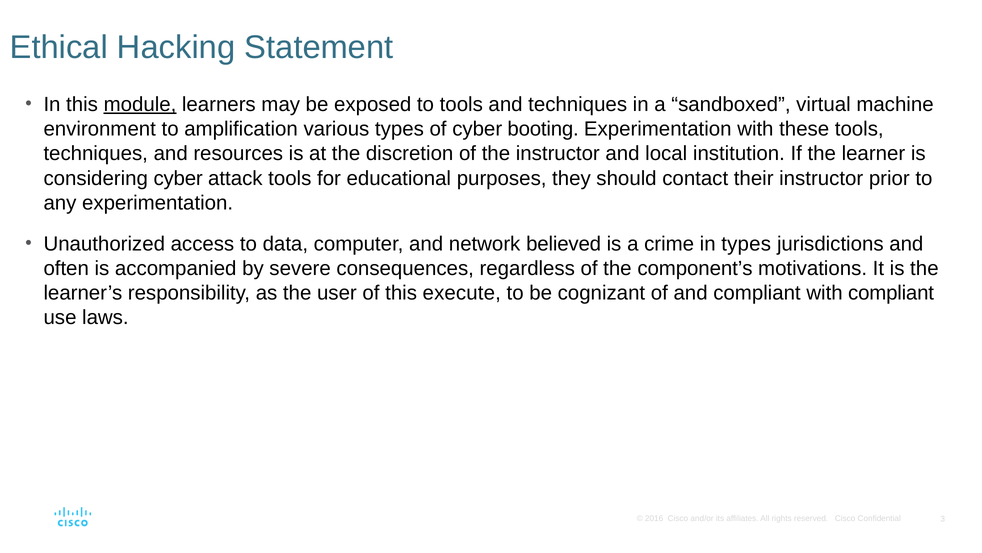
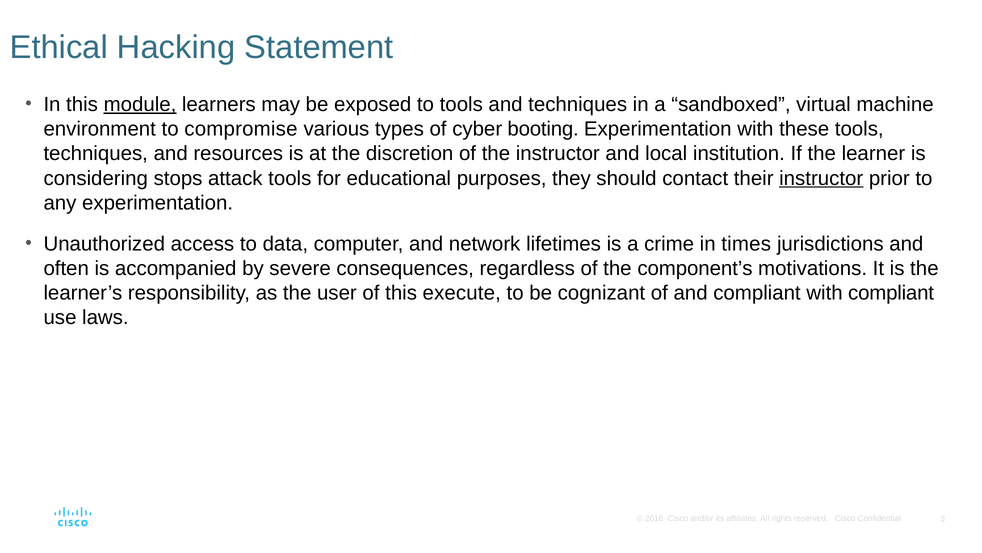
amplification: amplification -> compromise (241, 129)
considering cyber: cyber -> stops (178, 178)
instructor underline: none -> present (821, 178)
believed: believed -> lifetimes (564, 244)
in types: types -> times (746, 244)
